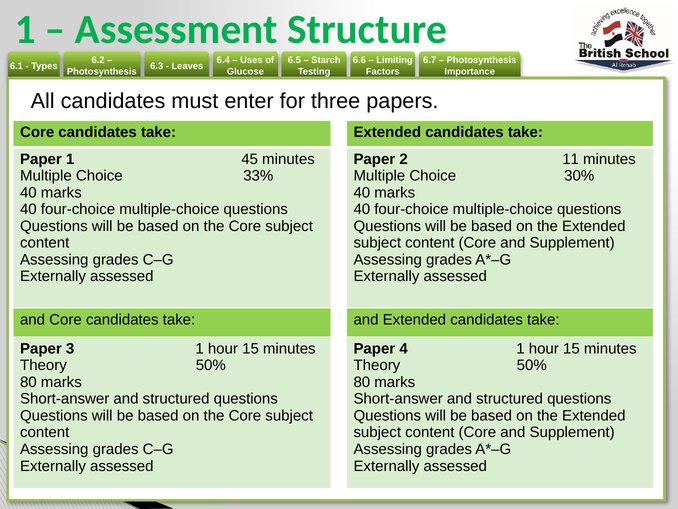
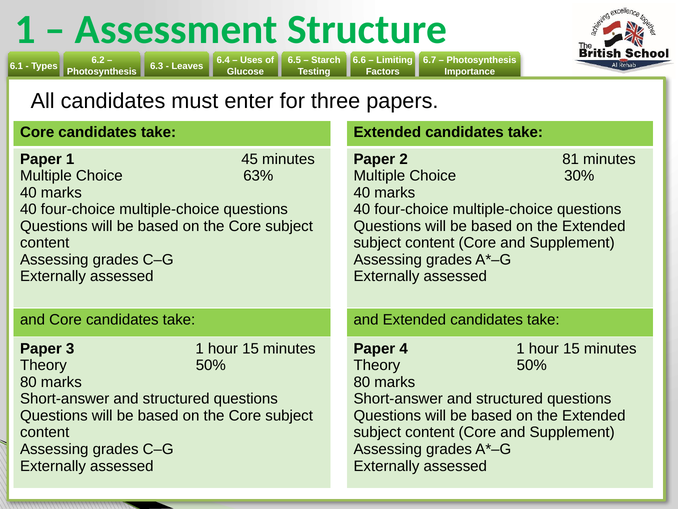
11: 11 -> 81 (571, 159)
33%: 33% -> 63% (258, 176)
